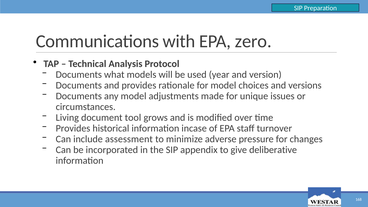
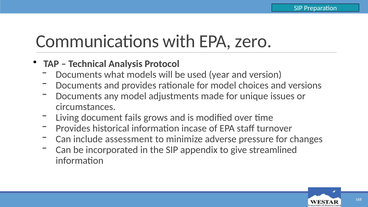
tool: tool -> fails (133, 118)
deliberative: deliberative -> streamlined (273, 150)
